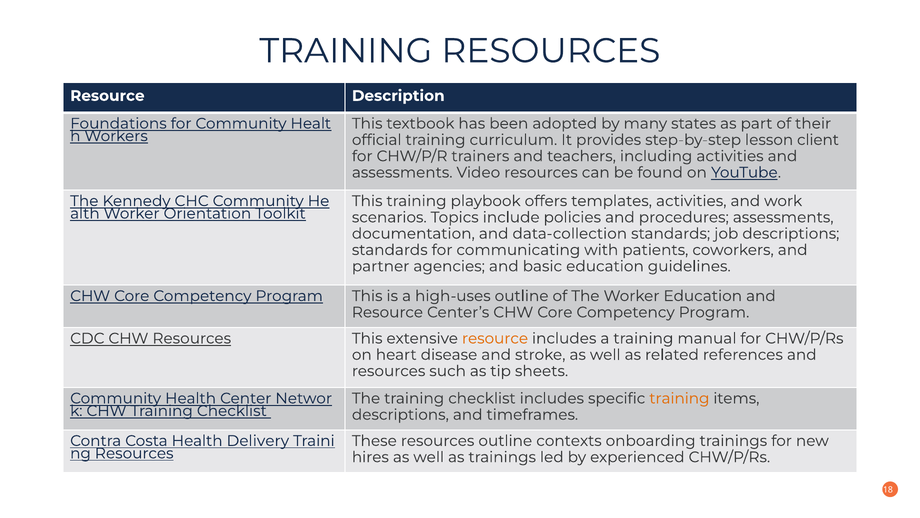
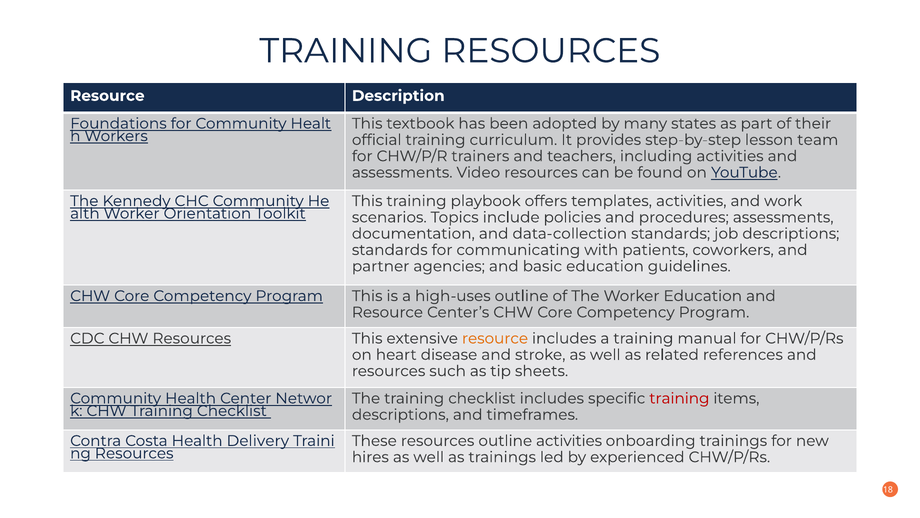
client: client -> team (818, 140)
training colour: orange -> red (679, 398)
outline contexts: contexts -> activities (569, 440)
